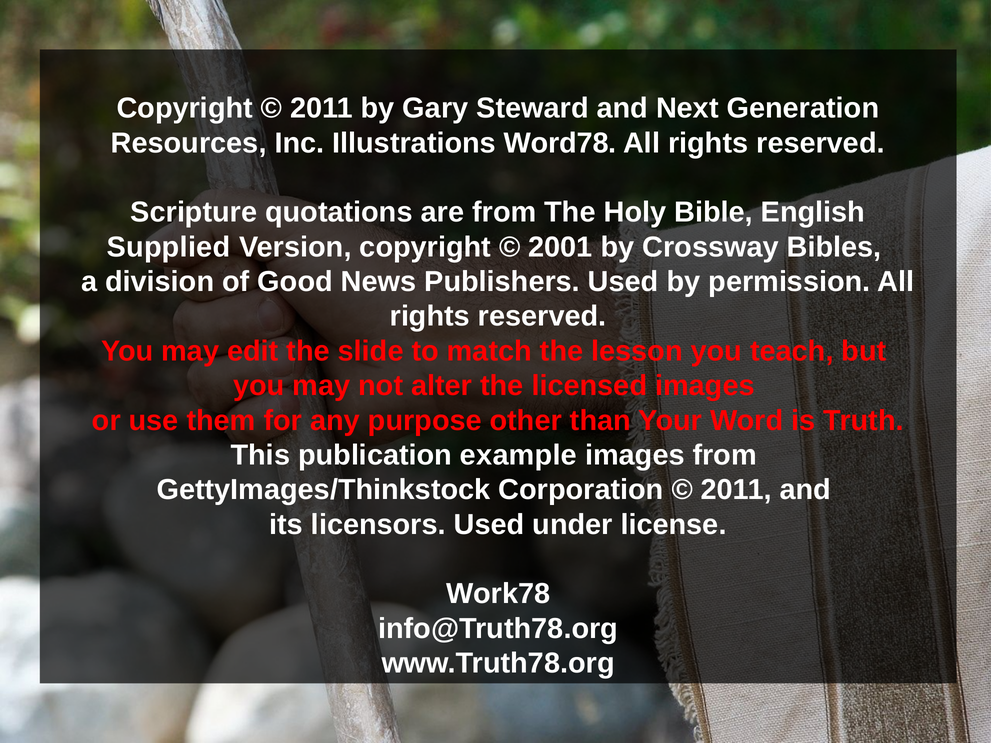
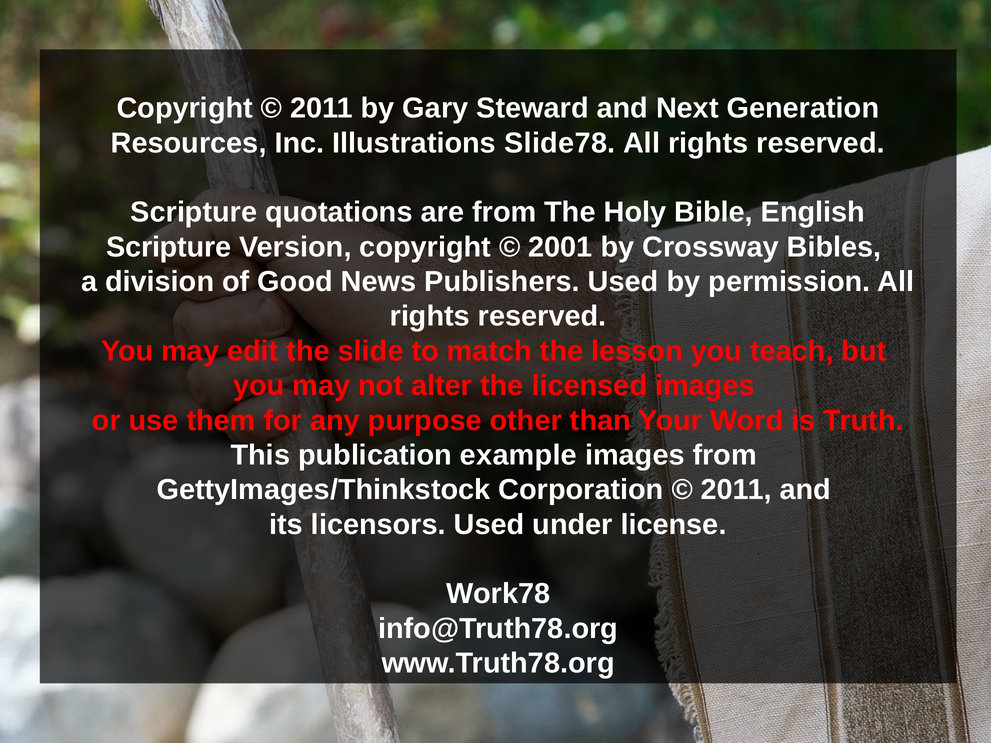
Word78: Word78 -> Slide78 (560, 143)
Supplied: Supplied -> Scripture (169, 247)
